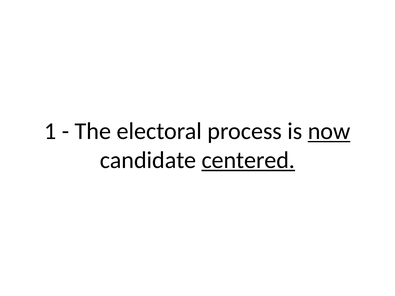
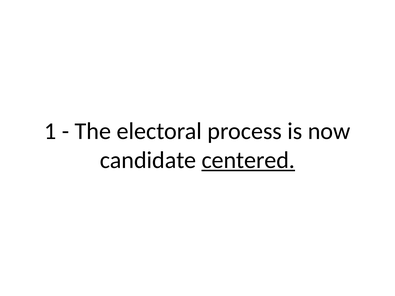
now underline: present -> none (329, 131)
